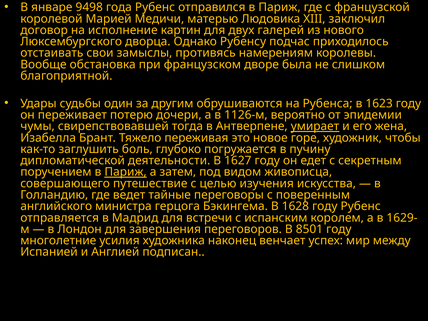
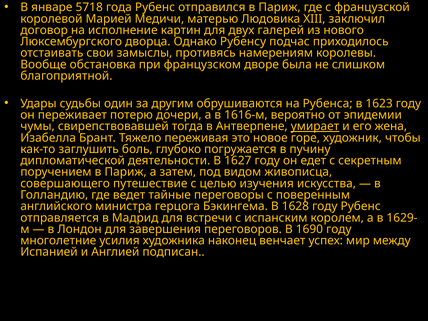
9498: 9498 -> 5718 (89, 7)
1126-м: 1126-м -> 1616-м (246, 115)
Париж underline: present -> none (126, 172)
8501: 8501 -> 1690 (309, 229)
